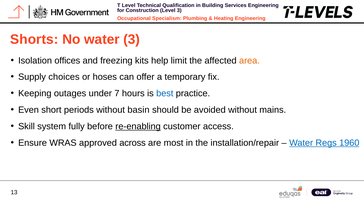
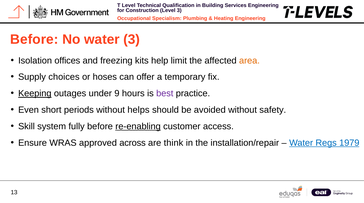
Shorts: Shorts -> Before (34, 39)
Keeping underline: none -> present (35, 94)
7: 7 -> 9 (117, 94)
best colour: blue -> purple (165, 94)
basin: basin -> helps (138, 110)
mains: mains -> safety (273, 110)
most: most -> think (174, 143)
1960: 1960 -> 1979 (349, 143)
